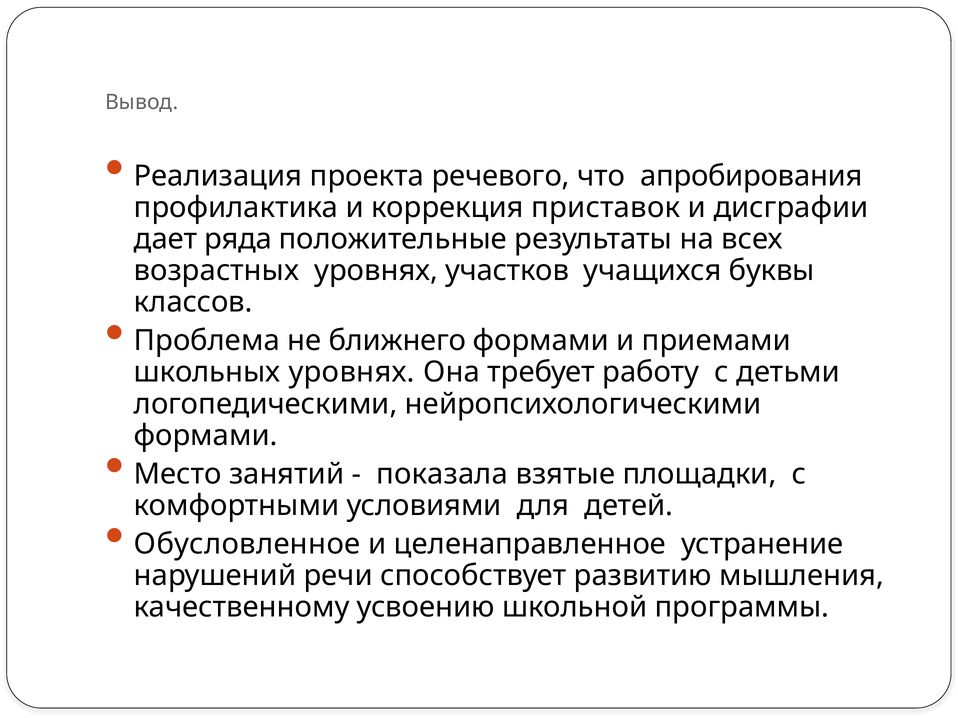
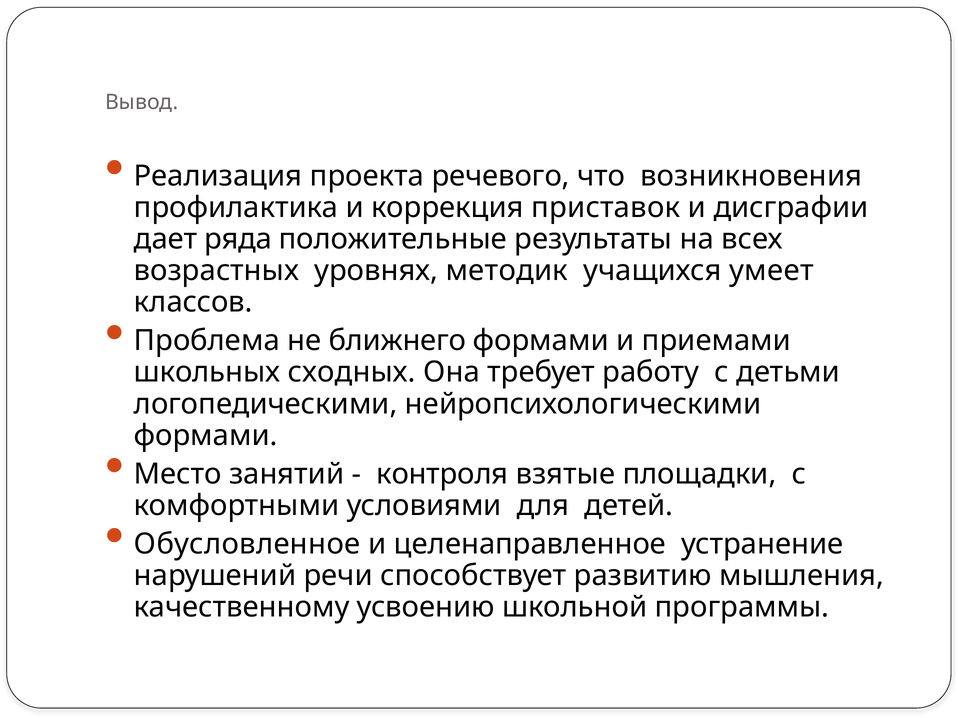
апробирования: апробирования -> возникновения (751, 176)
участков: участков -> методик (507, 271)
буквы: буквы -> умеет (771, 271)
школьных уровнях: уровнях -> сходных (352, 373)
показала: показала -> контроля (442, 474)
